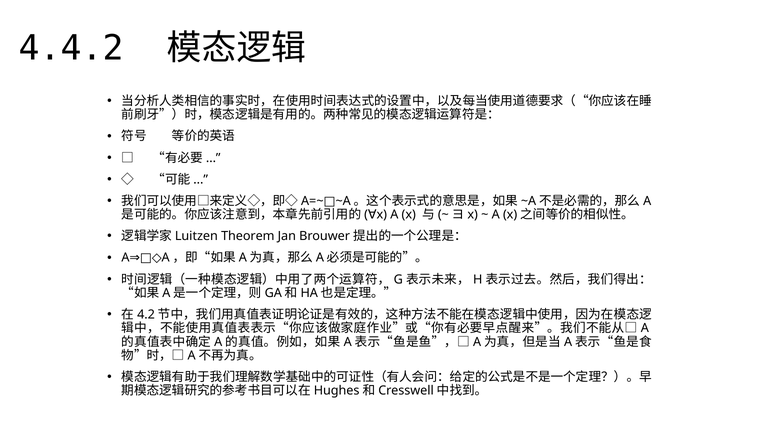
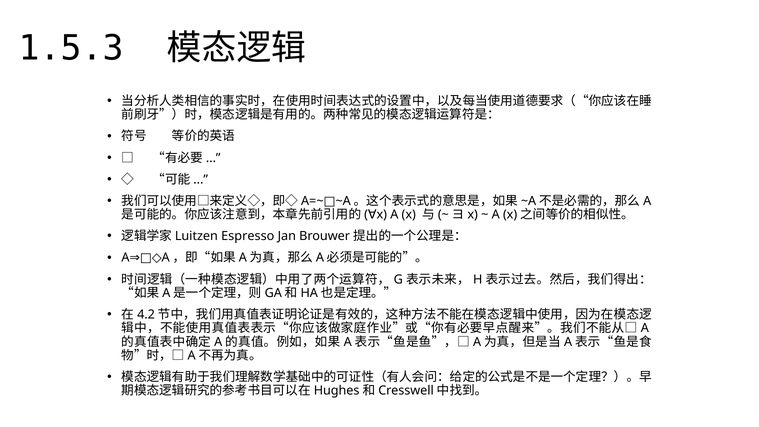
4.4.2: 4.4.2 -> 1.5.3 (71, 48)
Theorem: Theorem -> Espresso (248, 236)
